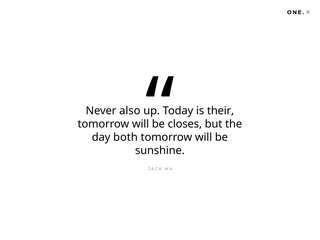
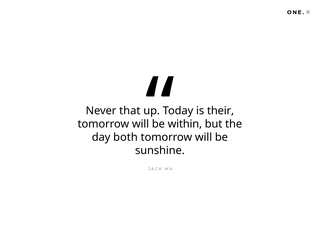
also: also -> that (130, 111)
closes: closes -> within (185, 124)
